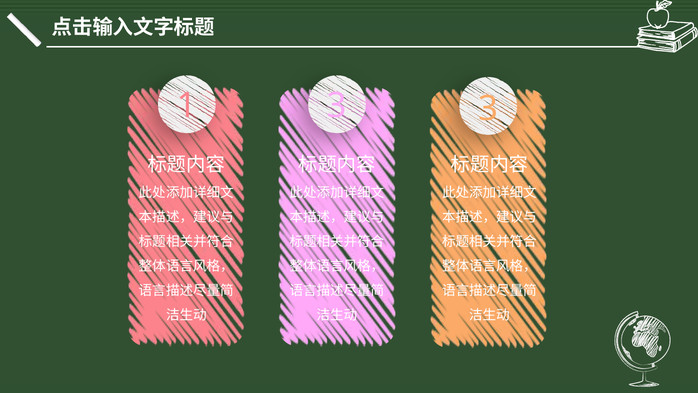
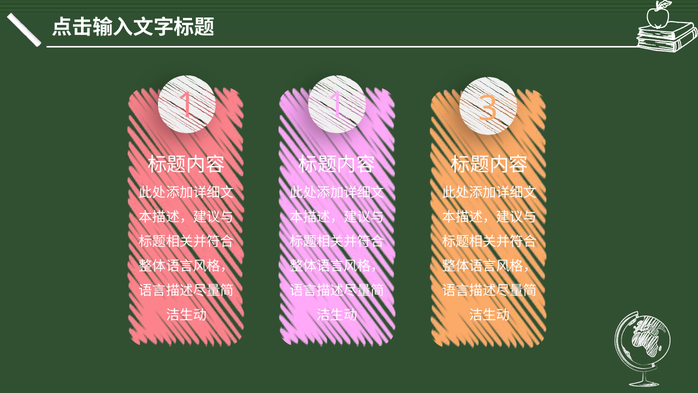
1 3: 3 -> 1 (337, 105)
